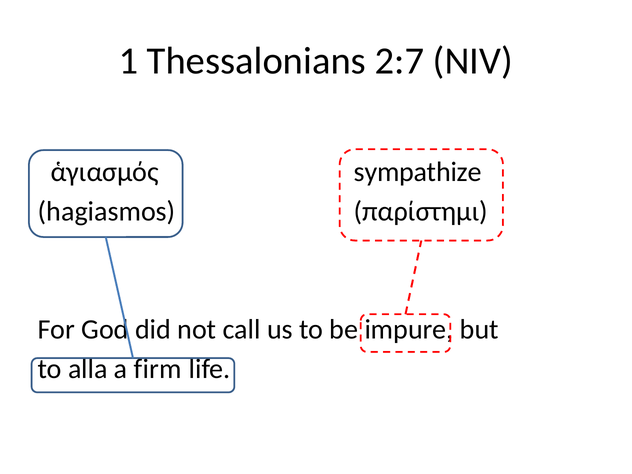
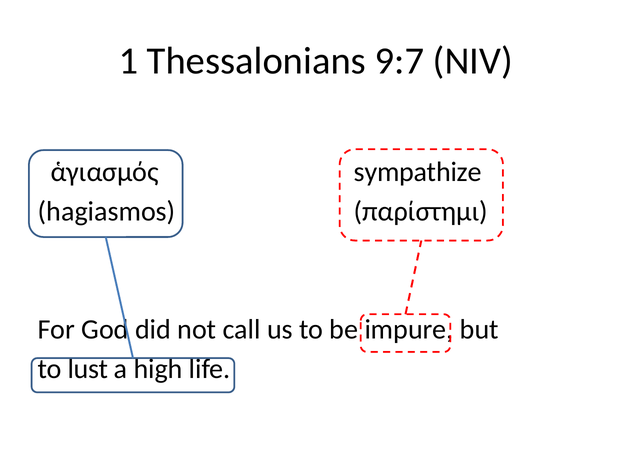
2:7: 2:7 -> 9:7 (399, 61)
alla: alla -> lust (88, 369)
firm: firm -> high (158, 369)
